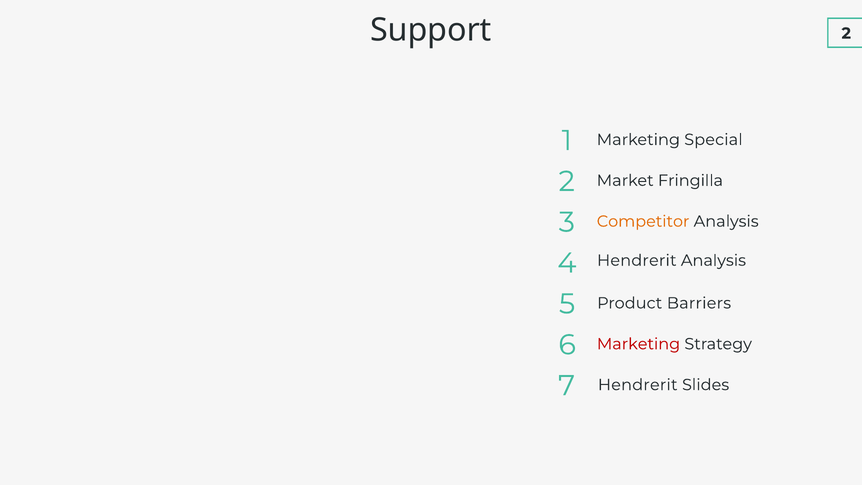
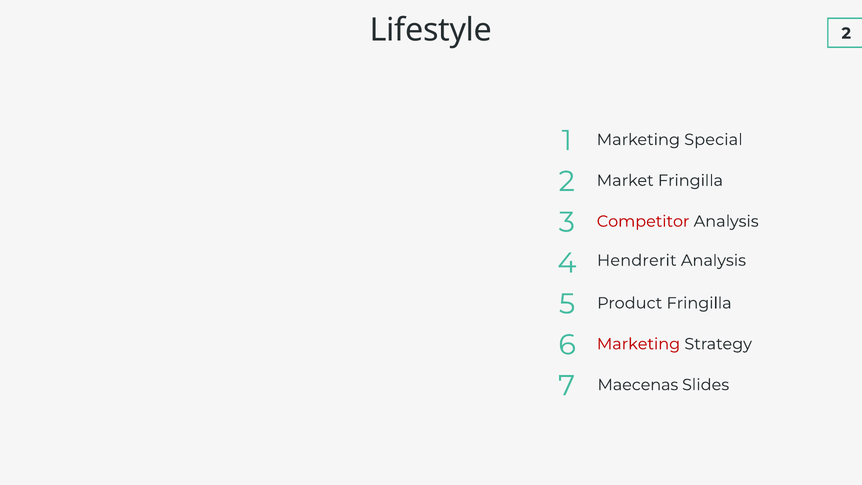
Support: Support -> Lifestyle (431, 30)
Competitor colour: orange -> red (643, 221)
Product Barriers: Barriers -> Fringilla (699, 303)
7 Hendrerit: Hendrerit -> Maecenas (638, 385)
